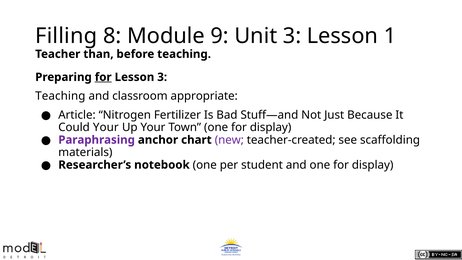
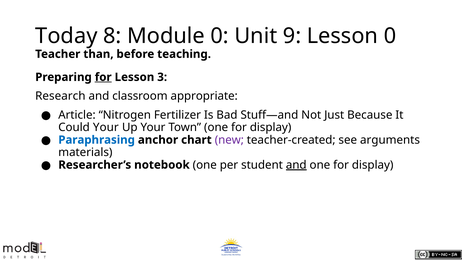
Filling: Filling -> Today (66, 36)
Module 9: 9 -> 0 (220, 36)
Unit 3: 3 -> 9 (292, 36)
Lesson 1: 1 -> 0 (390, 36)
Teaching: Teaching -> Research (60, 96)
Paraphrasing colour: purple -> blue (97, 140)
scaffolding: scaffolding -> arguments (390, 140)
and underline: none -> present (296, 165)
